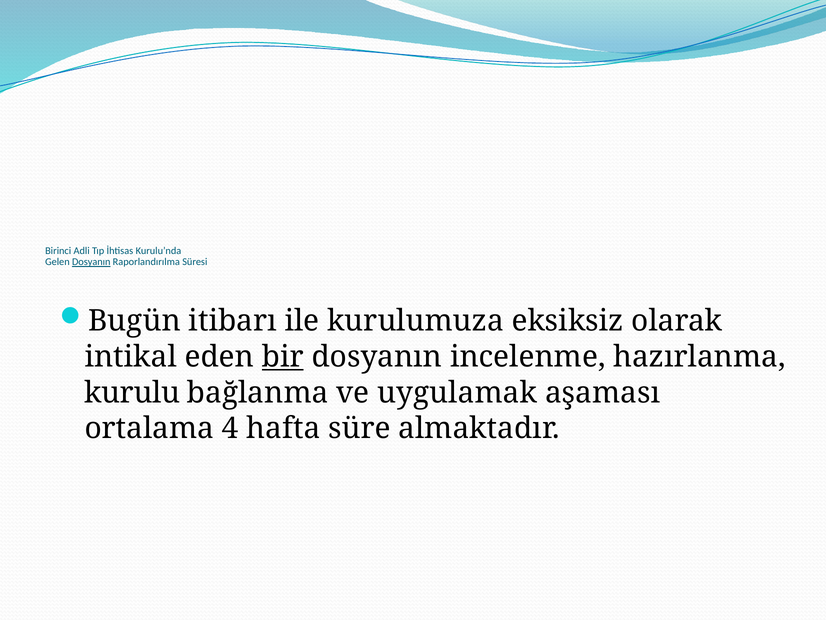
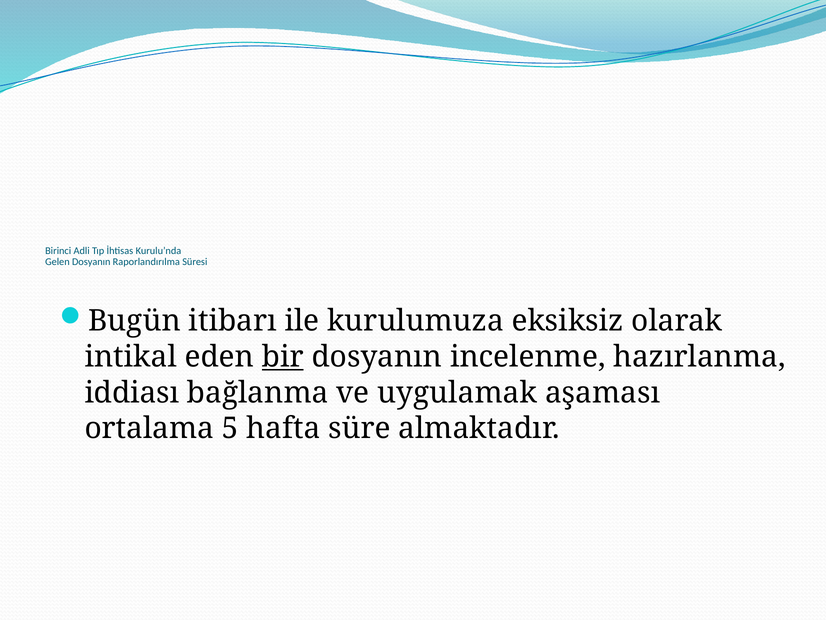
Dosyanın underline: present -> none (91, 262)
kurulu: kurulu -> iddiası (132, 392)
4: 4 -> 5 (230, 428)
